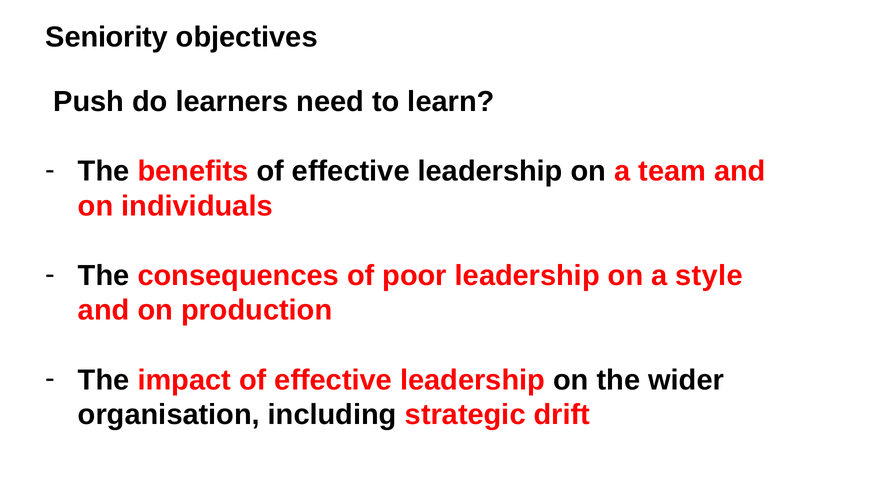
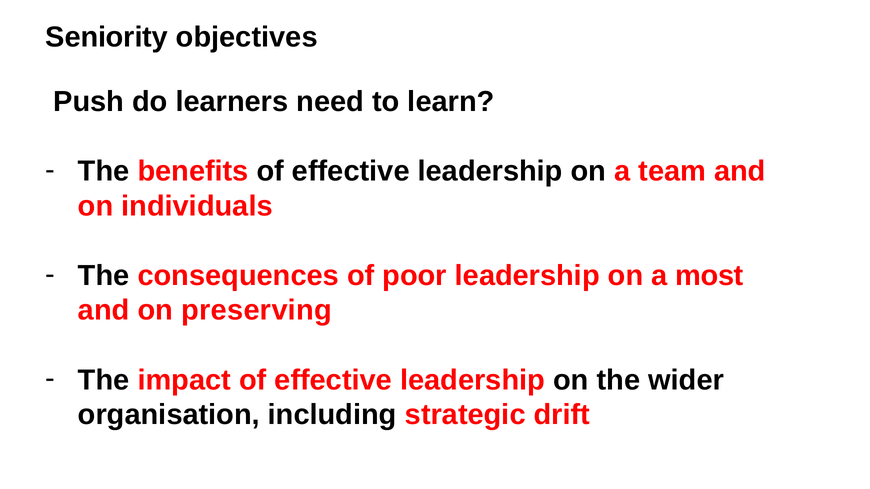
style: style -> most (709, 276)
production: production -> preserving (257, 311)
